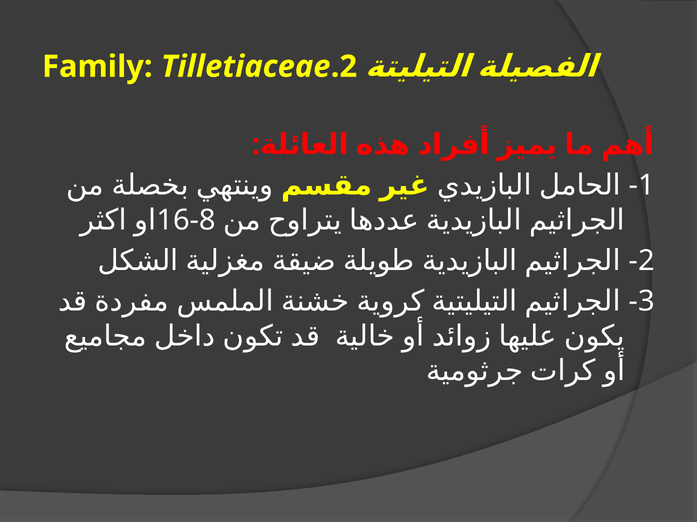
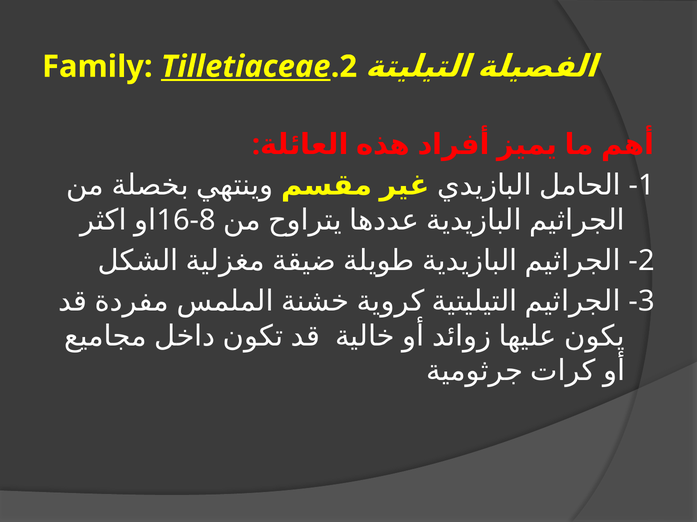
Tilletiaceae underline: none -> present (246, 67)
